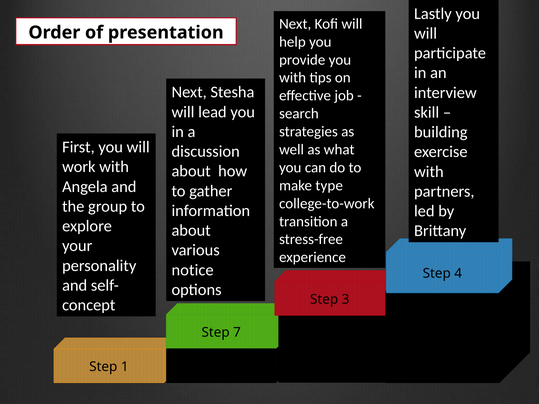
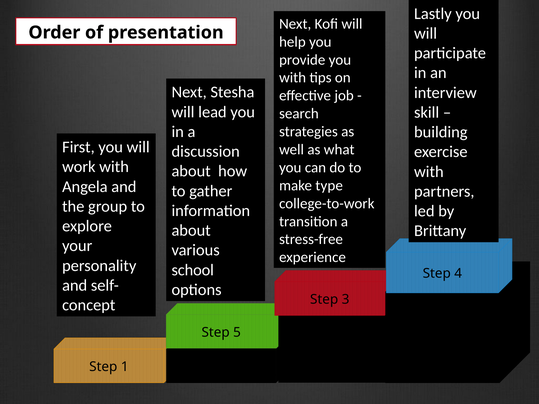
notice: notice -> school (193, 270)
7: 7 -> 5 (237, 333)
